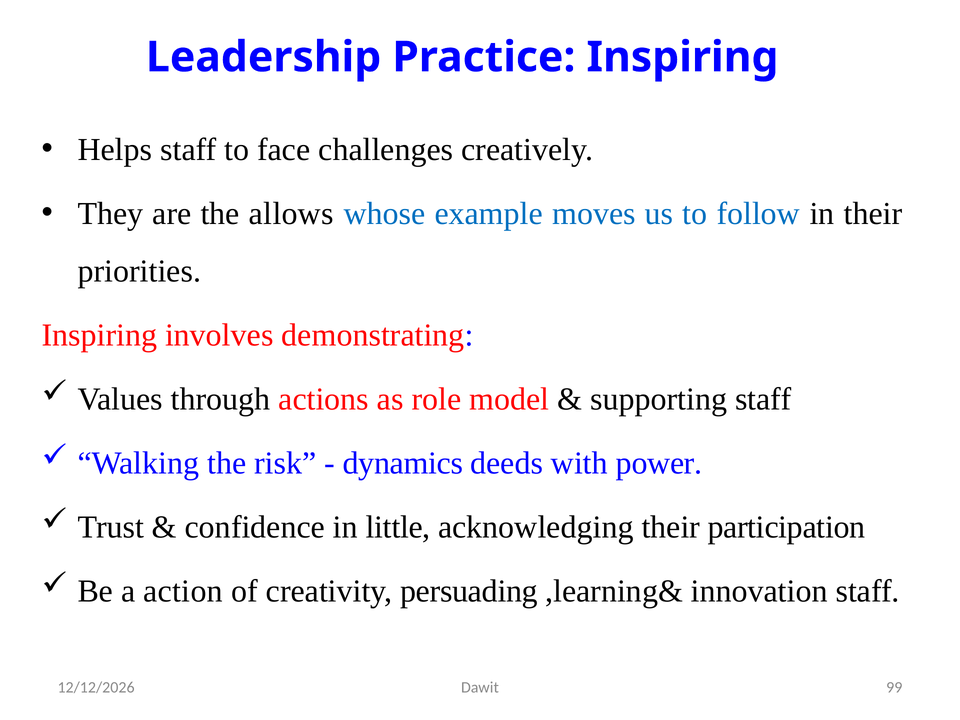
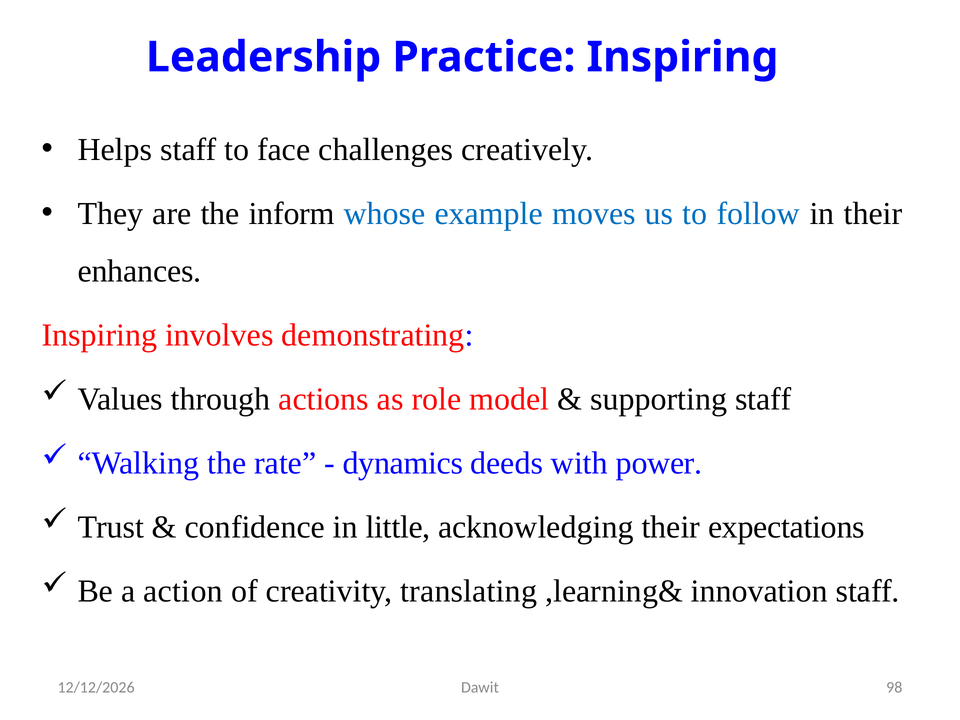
allows: allows -> inform (292, 213)
priorities: priorities -> enhances (139, 271)
risk: risk -> rate (285, 463)
participation: participation -> expectations (786, 527)
persuading: persuading -> translating (469, 591)
99: 99 -> 98 (894, 687)
